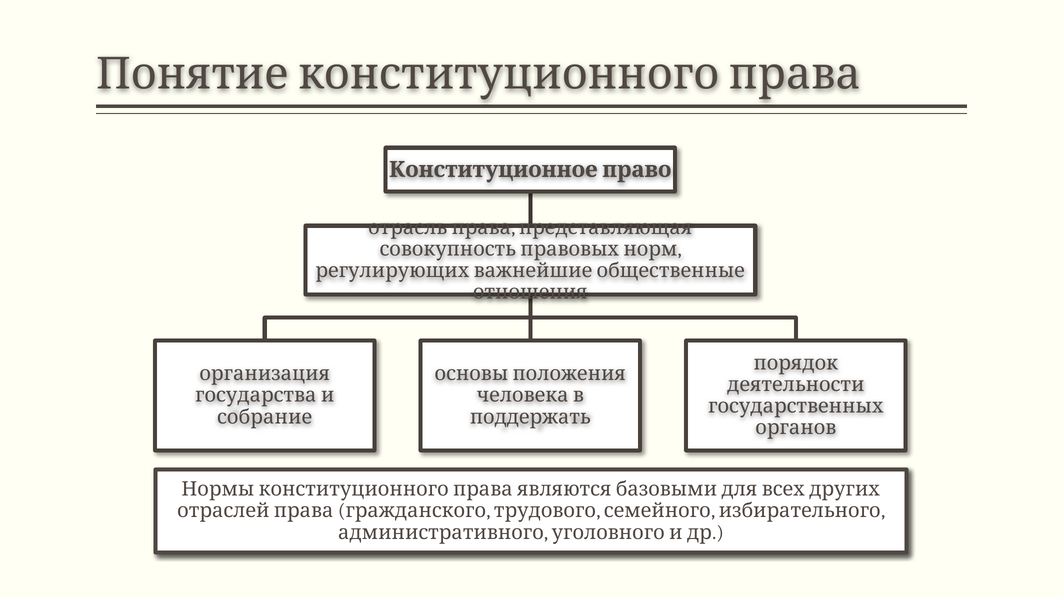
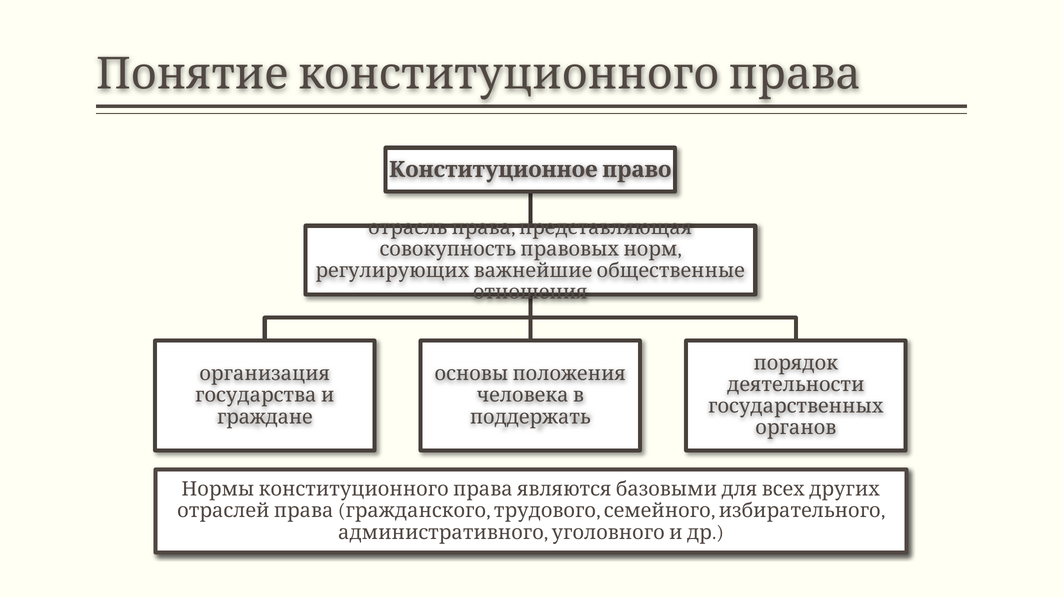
собрание: собрание -> граждане (265, 417)
